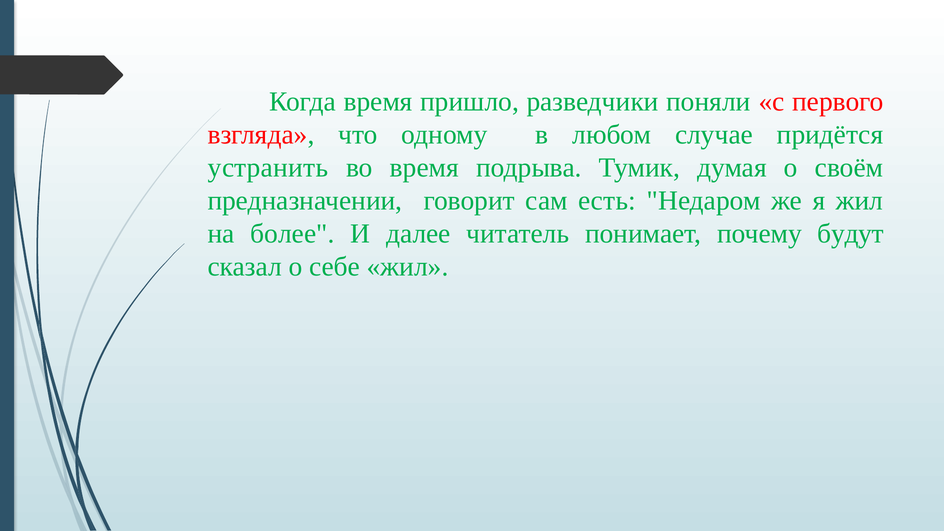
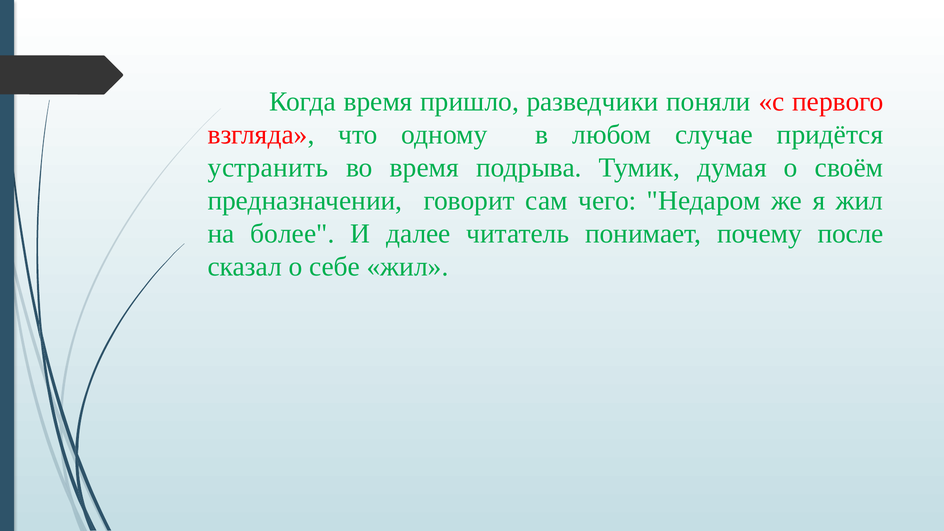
есть: есть -> чего (607, 201)
будут: будут -> после (851, 234)
